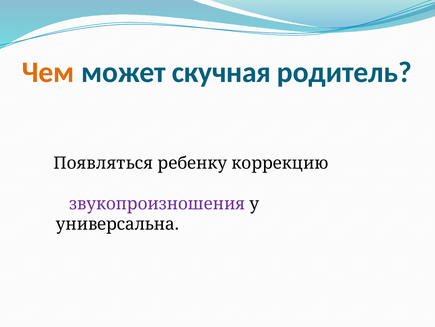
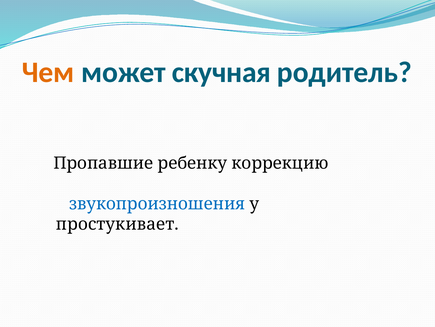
Появляться: Появляться -> Пропавшие (103, 163)
звукопроизношения colour: purple -> blue (157, 203)
универсальна: универсальна -> простукивает (117, 224)
